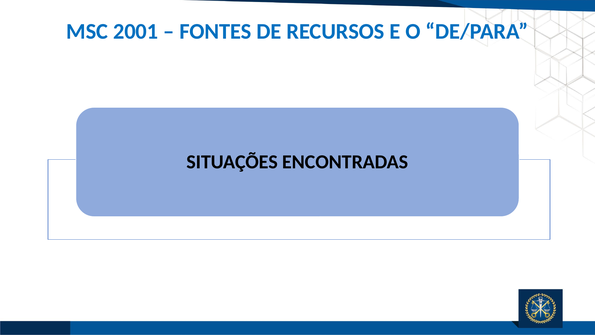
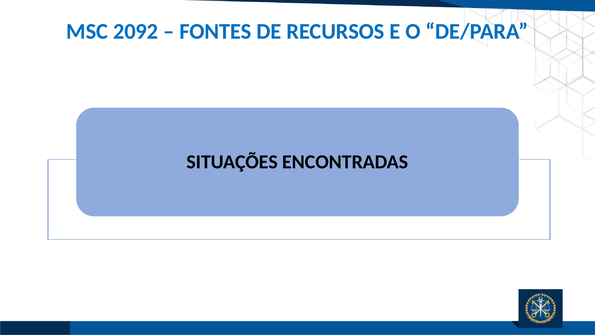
2001: 2001 -> 2092 (136, 31)
